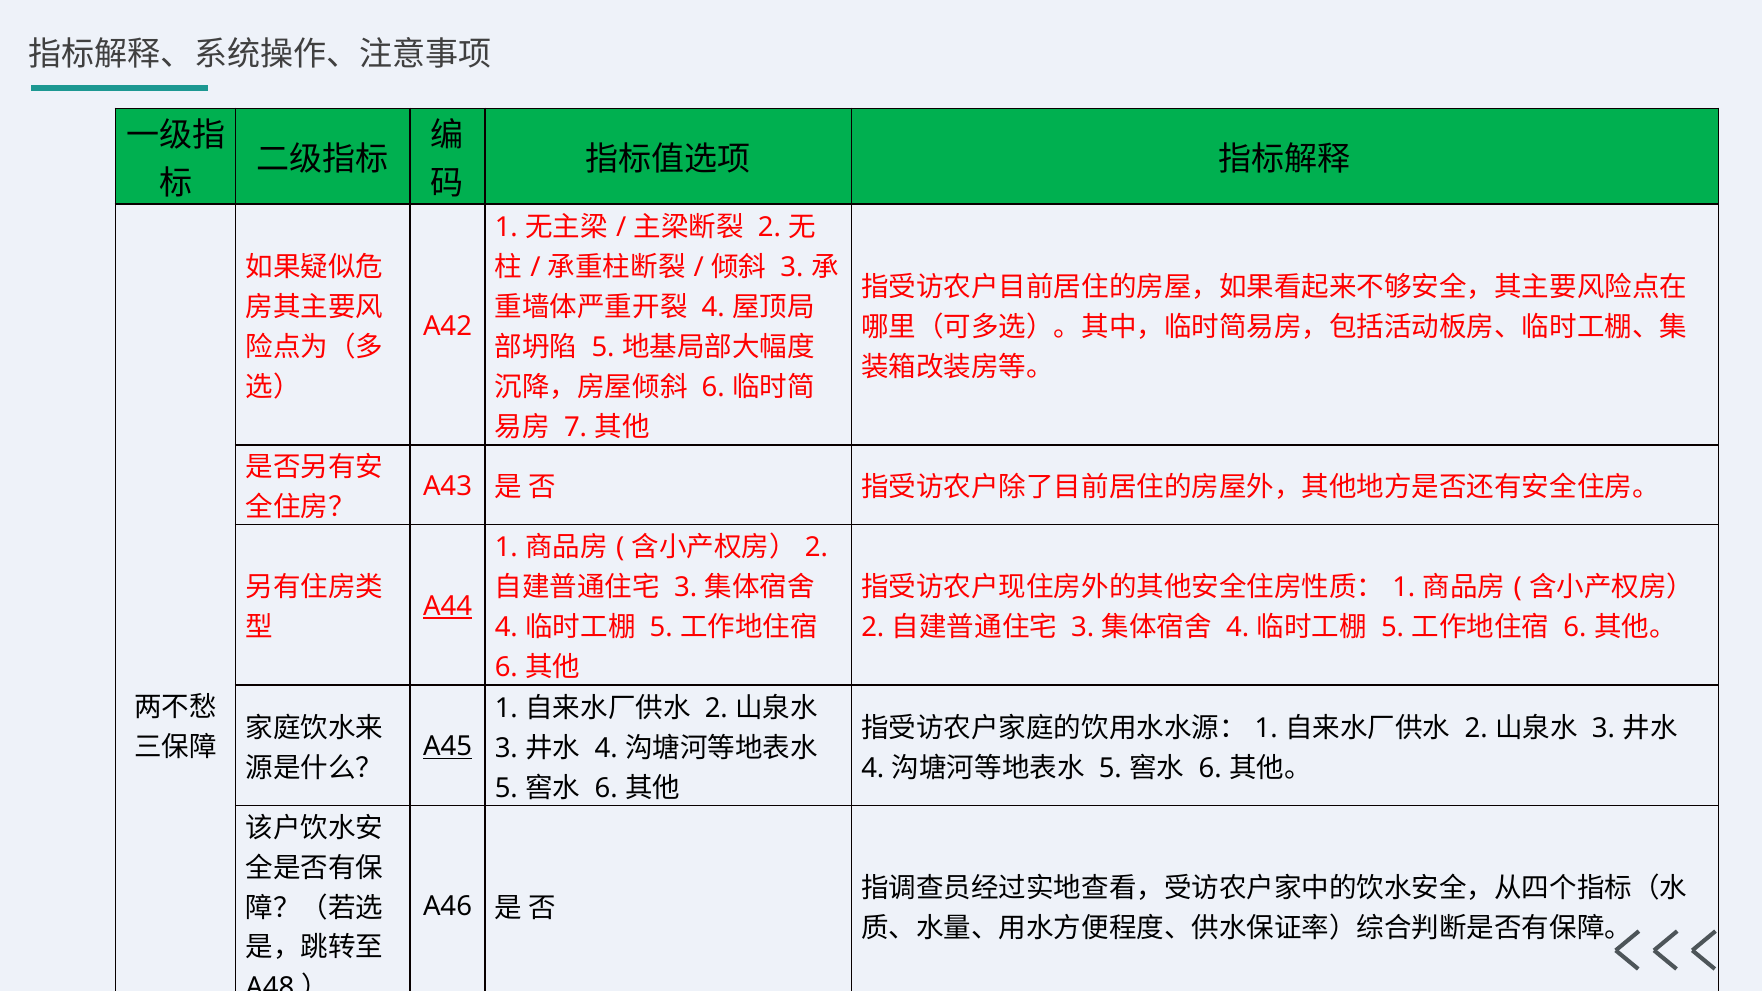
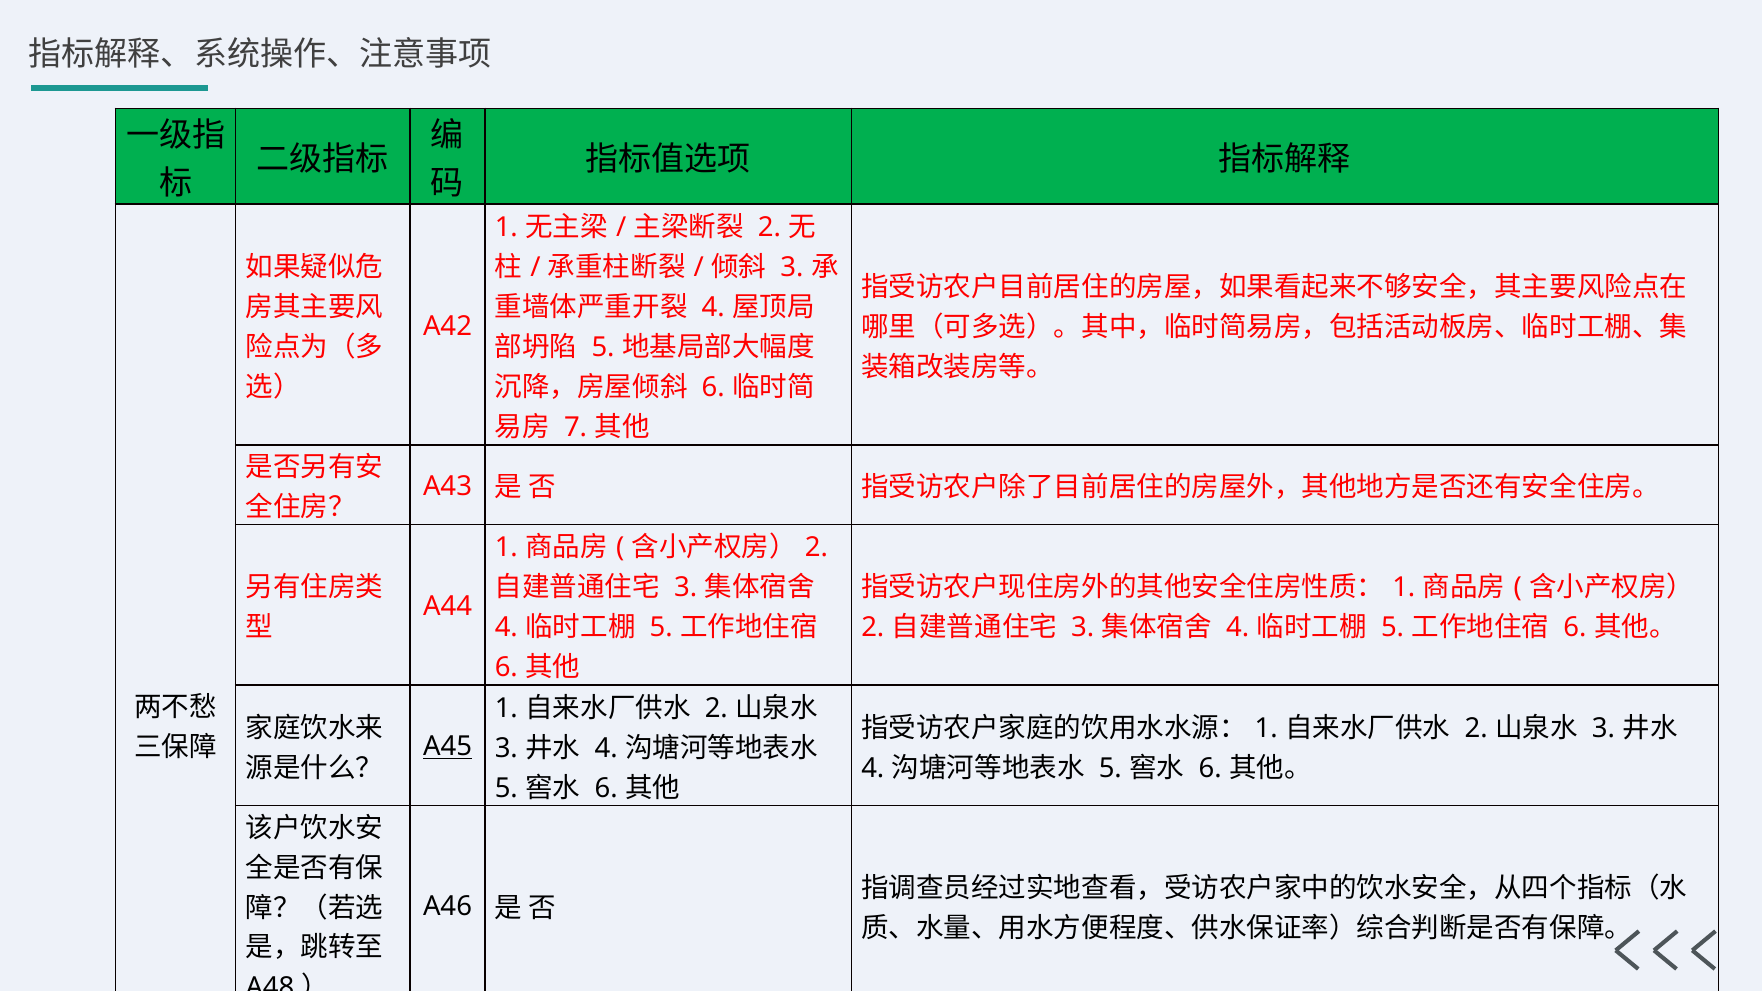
A44 underline: present -> none (448, 606)
